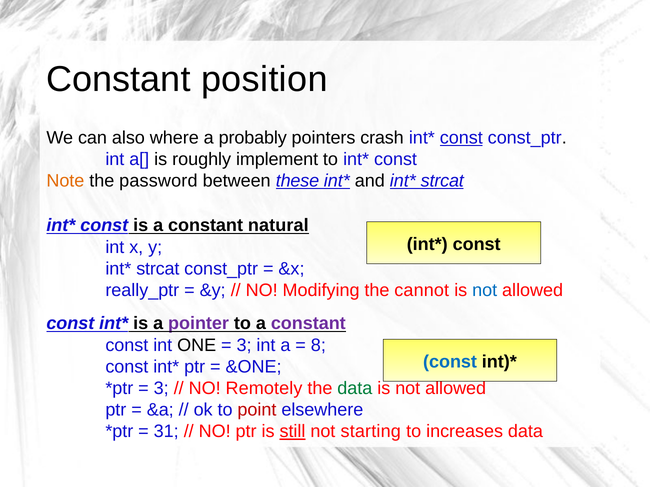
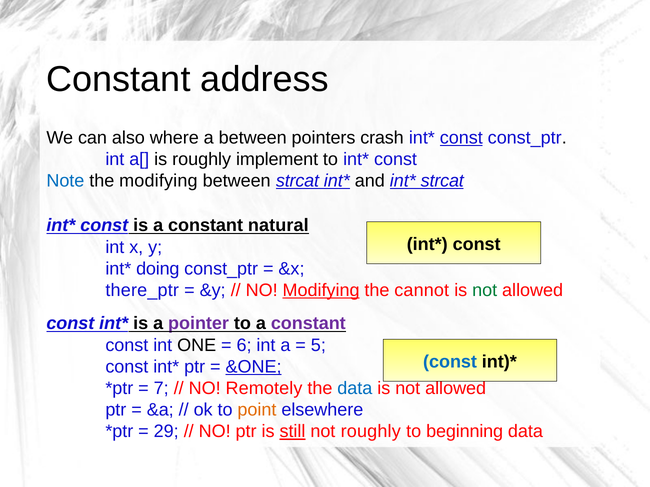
position: position -> address (265, 80)
a probably: probably -> between (253, 138)
Note colour: orange -> blue (65, 181)
the password: password -> modifying (158, 181)
between these: these -> strcat (298, 181)
strcat: strcat -> doing (158, 269)
really_ptr: really_ptr -> there_ptr (142, 291)
Modifying underline: none -> present (321, 291)
not colour: blue -> green (485, 291)
3: 3 -> 6 (244, 345)
8: 8 -> 5 (318, 345)
&ONE underline: none -> present (254, 367)
3: 3 -> 7 (161, 389)
data colour: green -> blue (355, 389)
point colour: red -> orange (257, 410)
31: 31 -> 29 (166, 432)
not starting: starting -> roughly (371, 432)
increases: increases -> beginning (465, 432)
